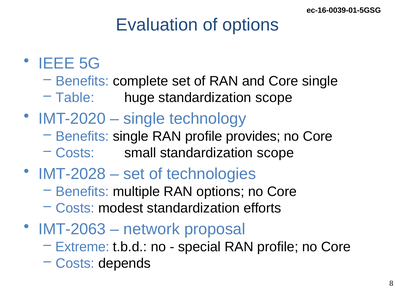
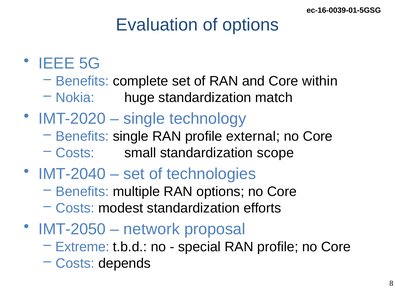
Core single: single -> within (320, 81)
Table: Table -> Nokia (75, 98)
huge standardization scope: scope -> match (274, 98)
provides: provides -> external (253, 136)
IMT-2028: IMT-2028 -> IMT-2040 (72, 174)
IMT-2063: IMT-2063 -> IMT-2050 (72, 229)
